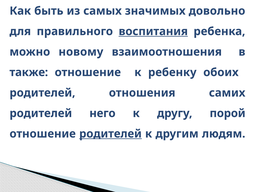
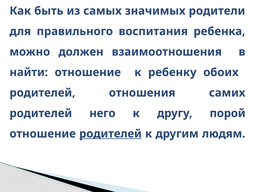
довольно: довольно -> родители (217, 11)
воспитания underline: present -> none (153, 31)
новому: новому -> должен (81, 52)
также: также -> найти (29, 72)
